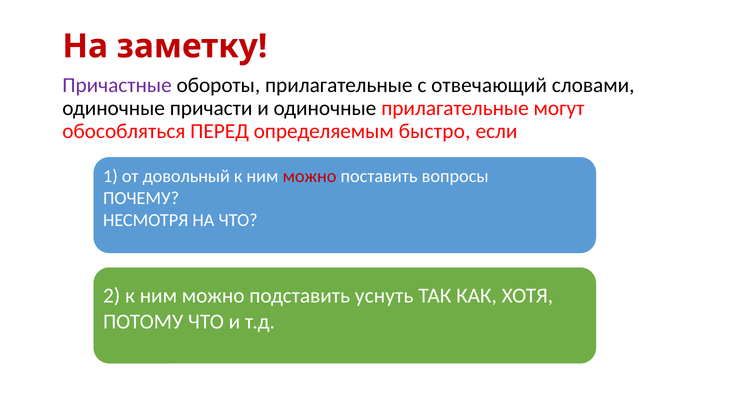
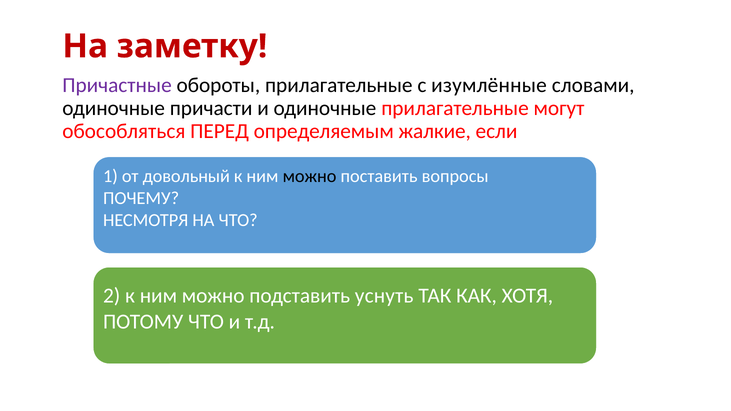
отвечающий: отвечающий -> изумлённые (489, 85)
быстро: быстро -> жалкие (435, 131)
можно colour: red -> black (310, 176)
